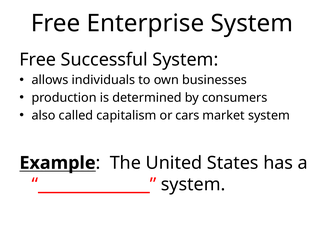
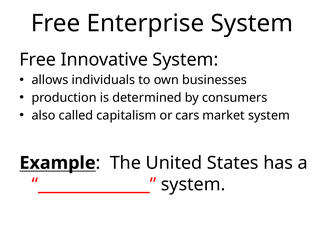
Successful: Successful -> Innovative (104, 60)
